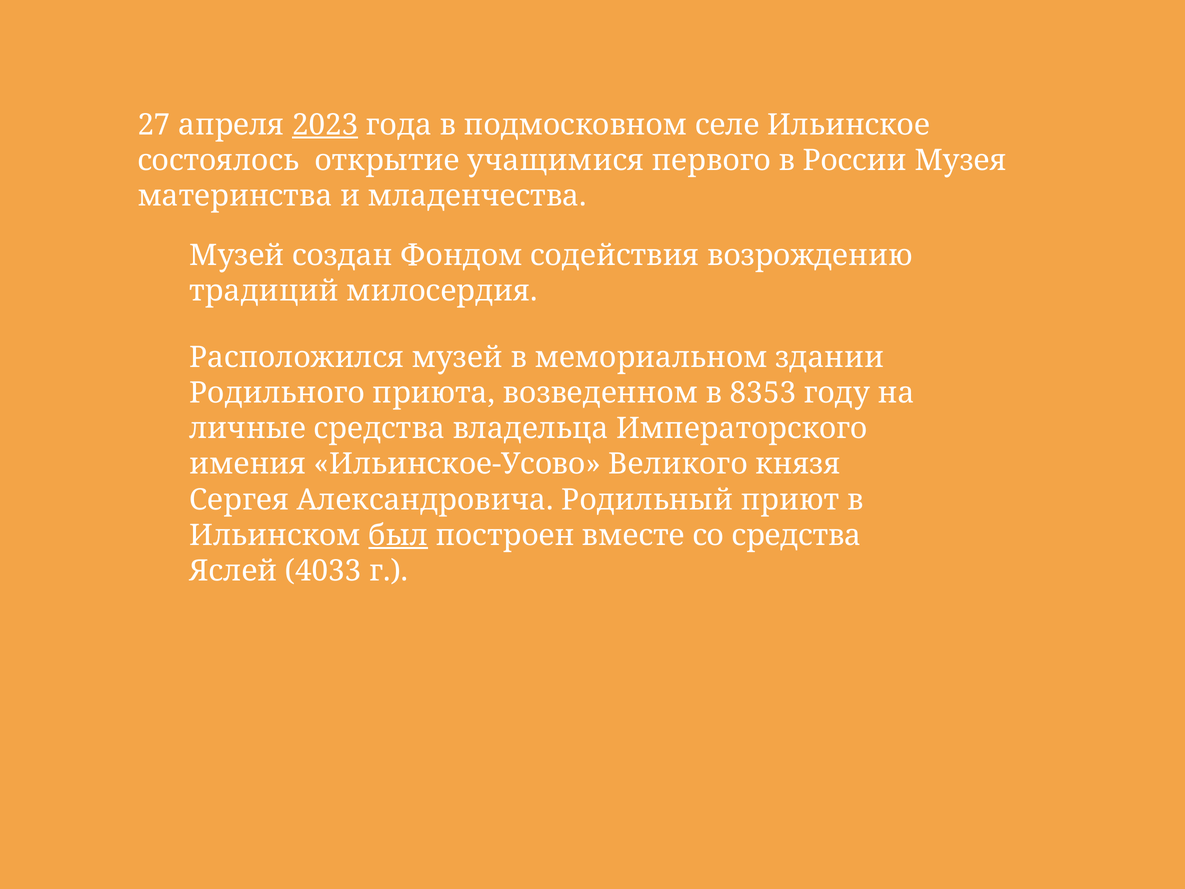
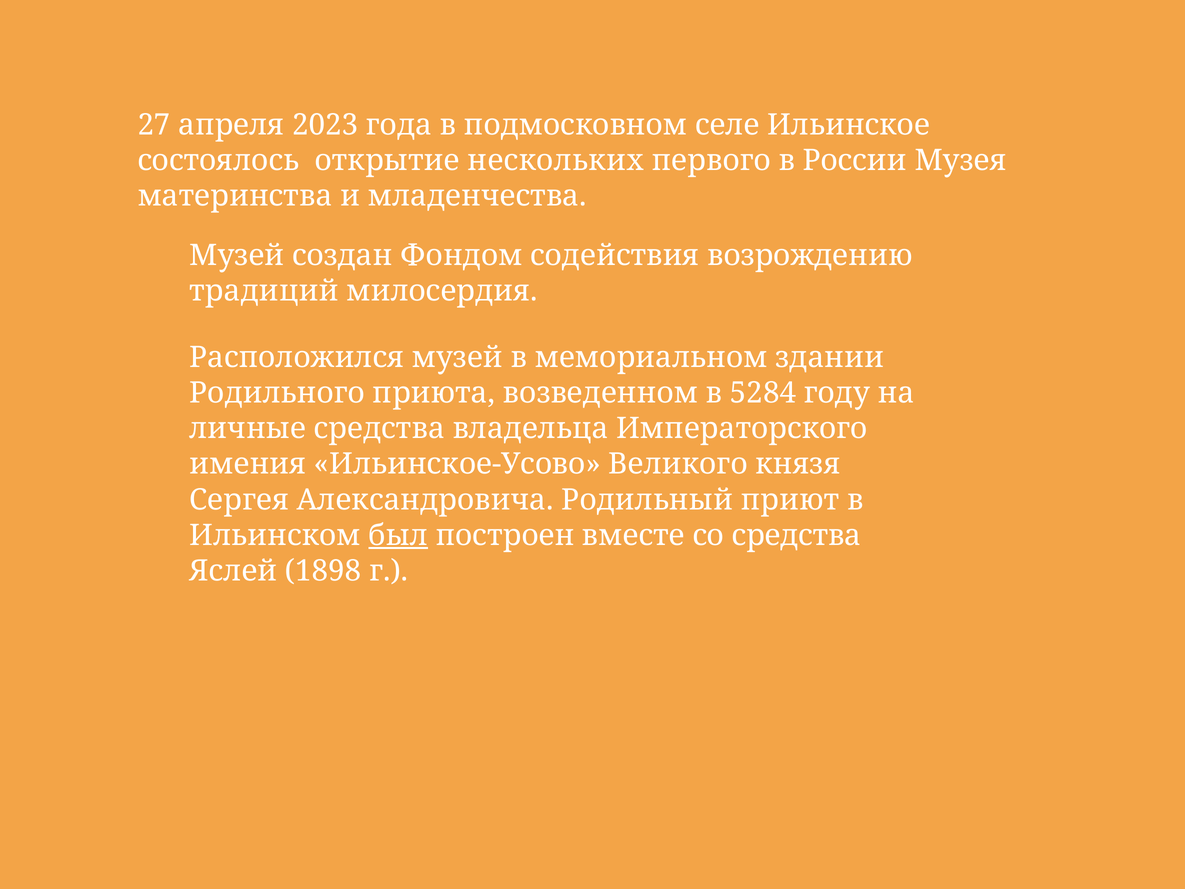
2023 underline: present -> none (325, 125)
учащимися: учащимися -> нескольких (556, 160)
8353: 8353 -> 5284 (763, 393)
4033: 4033 -> 1898 (323, 571)
